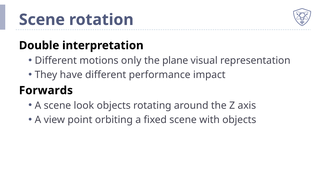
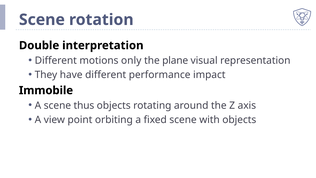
Forwards: Forwards -> Immobile (46, 90)
look: look -> thus (84, 105)
